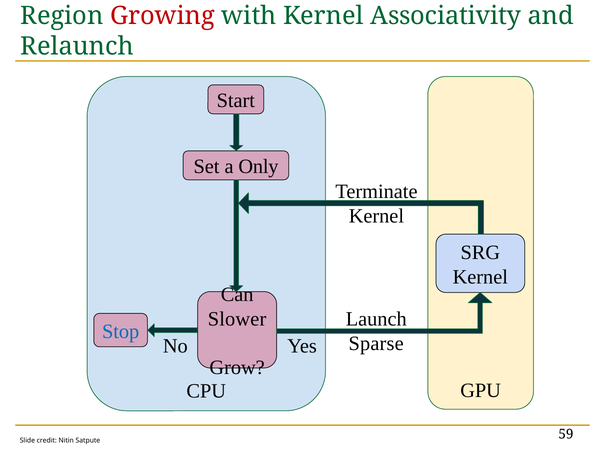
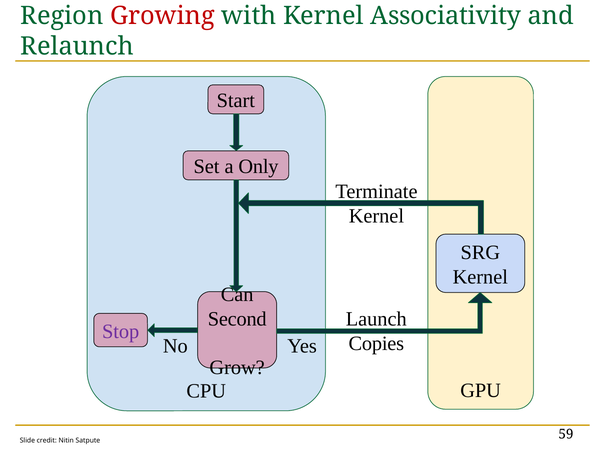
Slower: Slower -> Second (237, 319)
Stop colour: blue -> purple (121, 332)
Sparse: Sparse -> Copies (376, 344)
